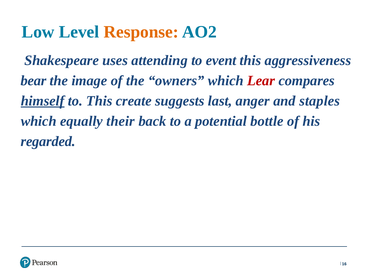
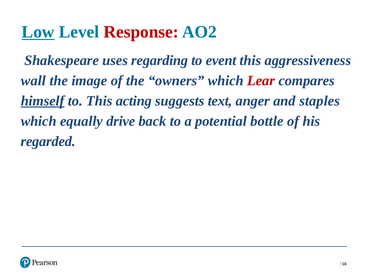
Low underline: none -> present (38, 32)
Response colour: orange -> red (141, 32)
attending: attending -> regarding (160, 60)
bear: bear -> wall (33, 81)
create: create -> acting (134, 101)
last: last -> text (220, 101)
their: their -> drive (121, 121)
